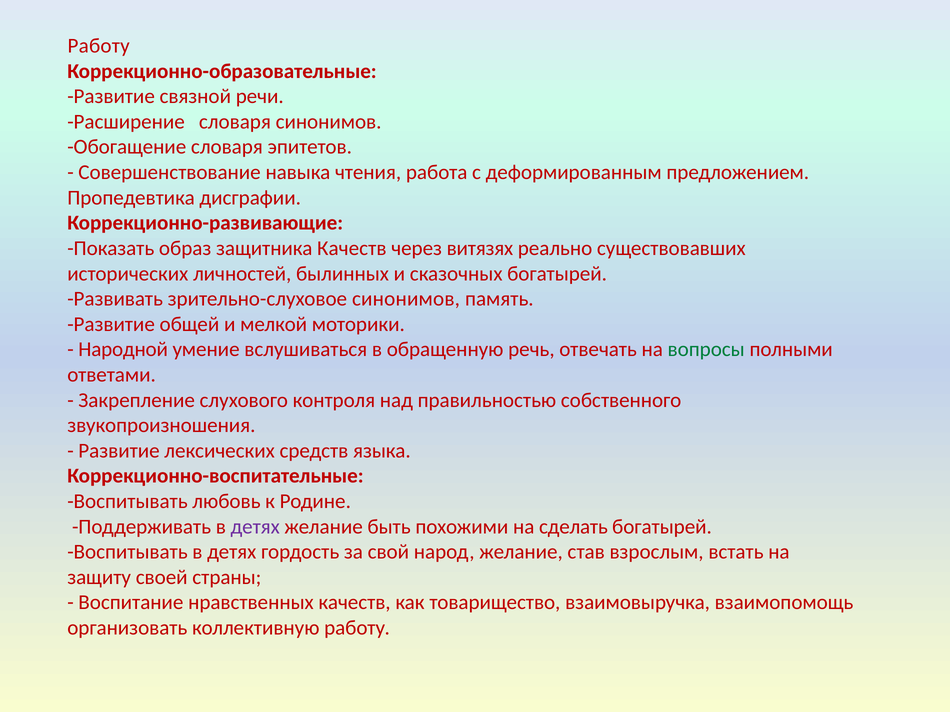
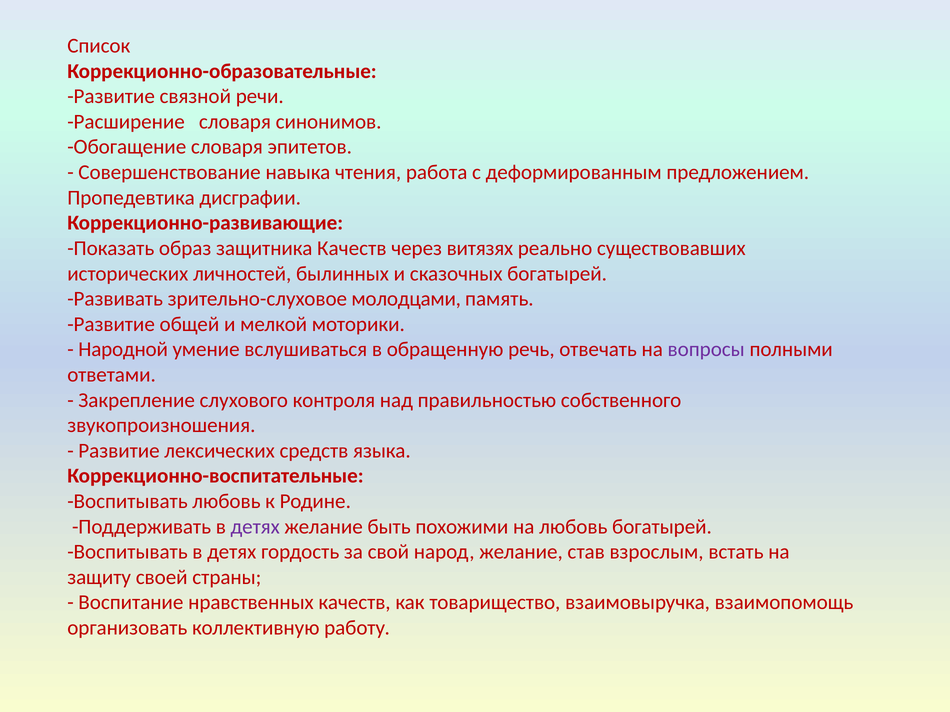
Работу: Работу -> Список (99, 46)
зрительно-слуховое синонимов: синонимов -> молодцами (406, 299)
вопросы colour: green -> purple (706, 350)
на сделать: сделать -> любовь (573, 527)
